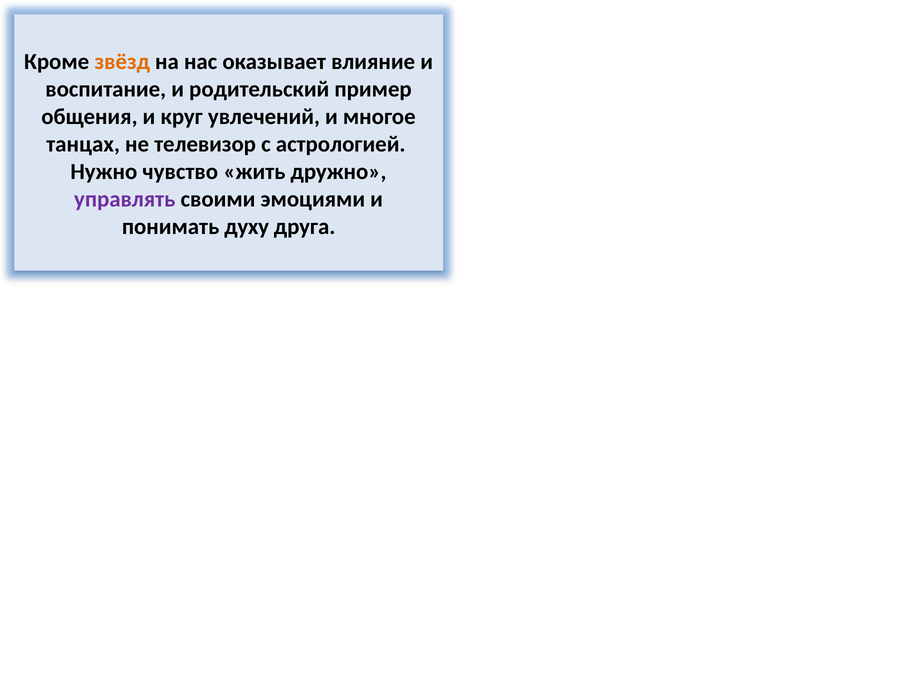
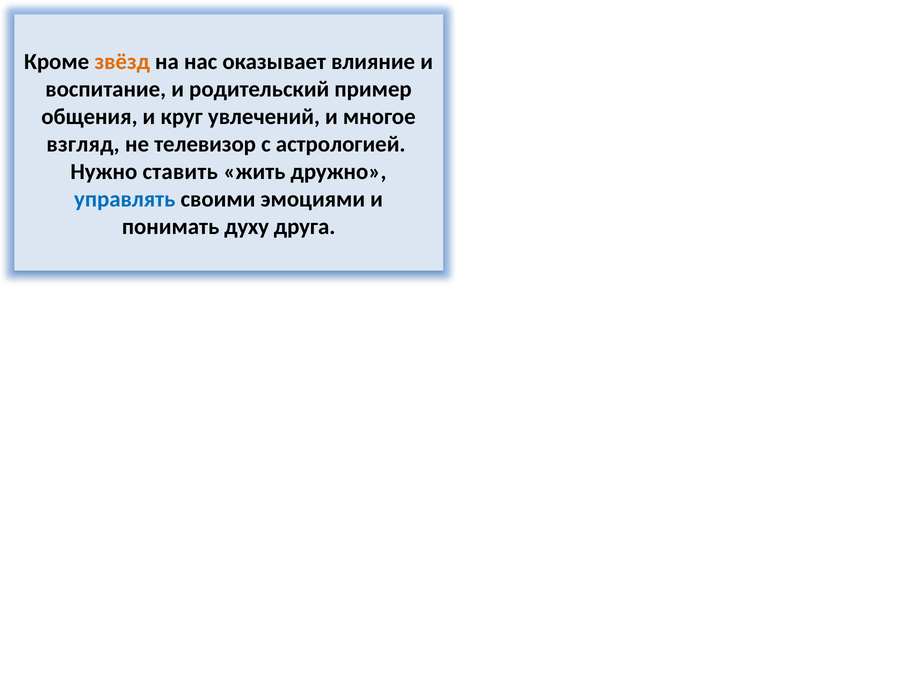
танцах: танцах -> взгляд (83, 144)
чувство: чувство -> ставить (180, 171)
управлять colour: purple -> blue (125, 199)
